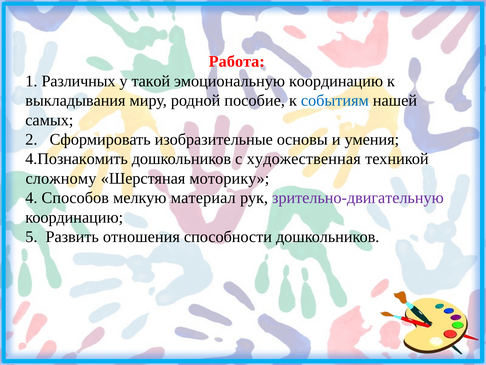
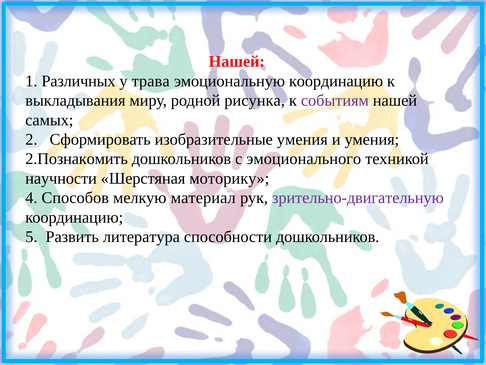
Работа: Работа -> Нашей (237, 62)
такой: такой -> трава (151, 81)
пособие: пособие -> рисунка (255, 100)
событиям colour: blue -> purple (335, 100)
изобразительные основы: основы -> умения (302, 139)
4.Познакомить: 4.Познакомить -> 2.Познакомить (77, 159)
художественная: художественная -> эмоционального (304, 159)
сложному: сложному -> научности (61, 178)
отношения: отношения -> литература (141, 236)
